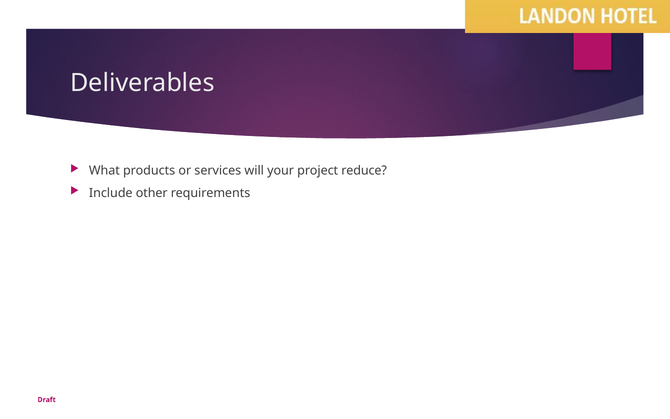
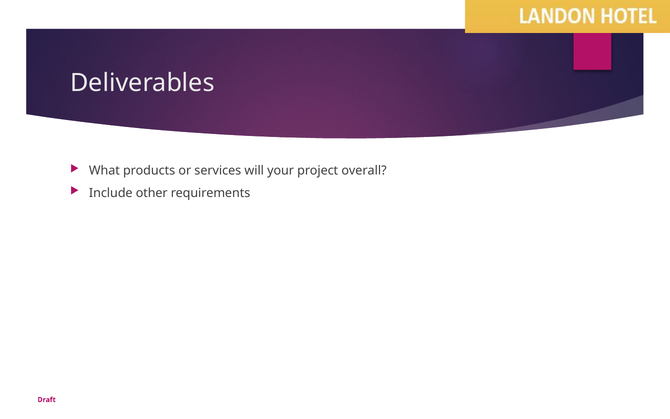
reduce: reduce -> overall (364, 171)
